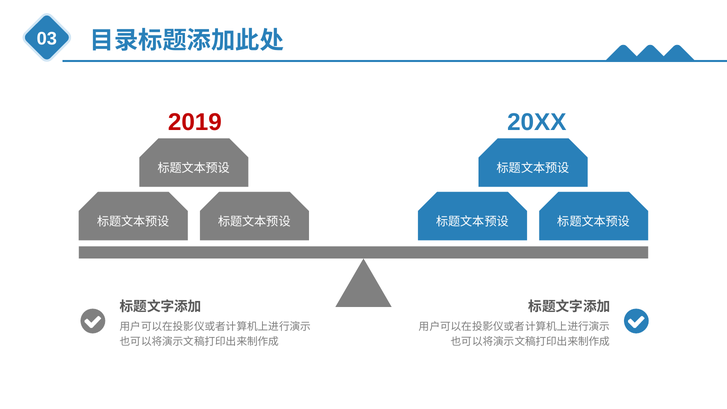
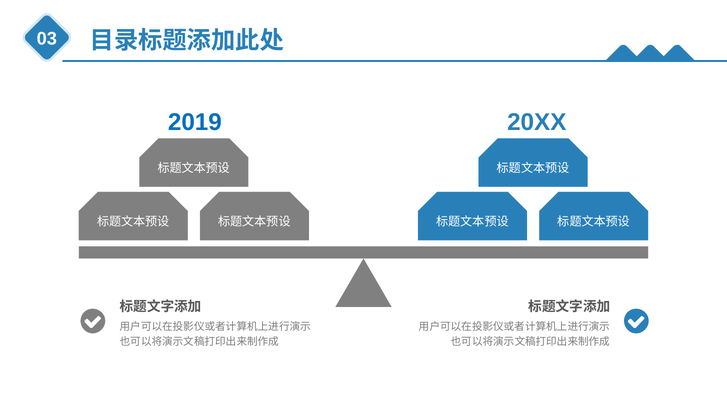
2019 colour: red -> blue (195, 122)
